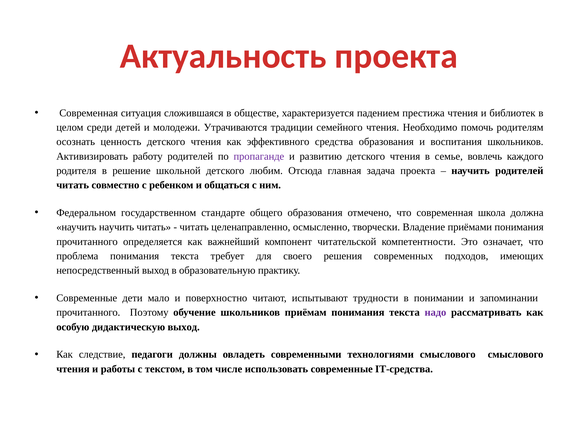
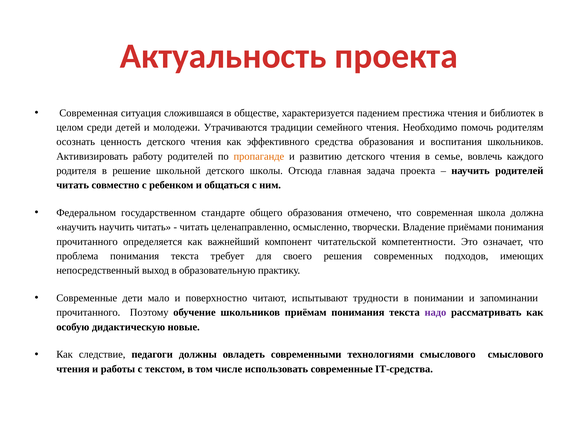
пропаганде colour: purple -> orange (259, 156)
любим: любим -> школы (266, 171)
дидактическую выход: выход -> новые (184, 327)
